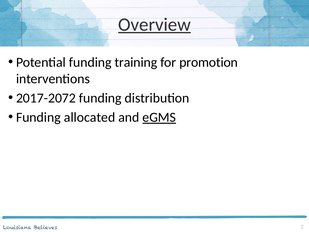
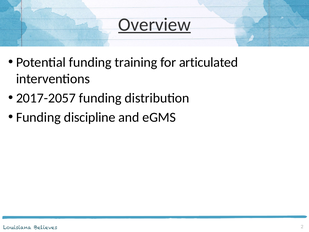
promotion: promotion -> articulated (209, 62)
2017-2072: 2017-2072 -> 2017-2057 (46, 98)
allocated: allocated -> discipline (90, 117)
eGMS underline: present -> none (159, 117)
